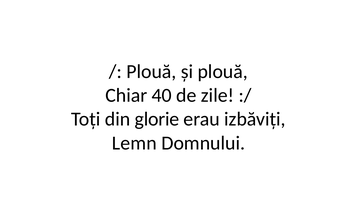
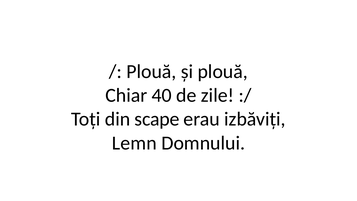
glorie: glorie -> scape (157, 119)
